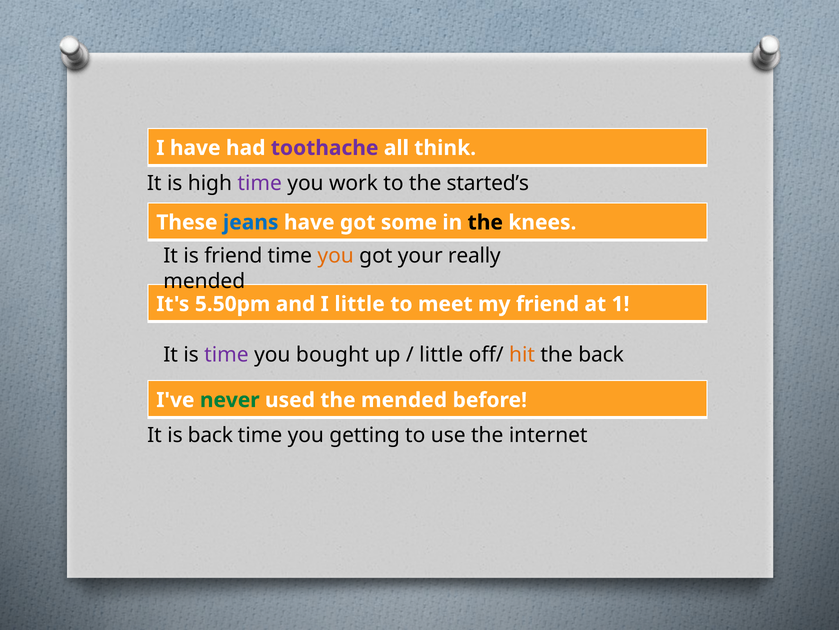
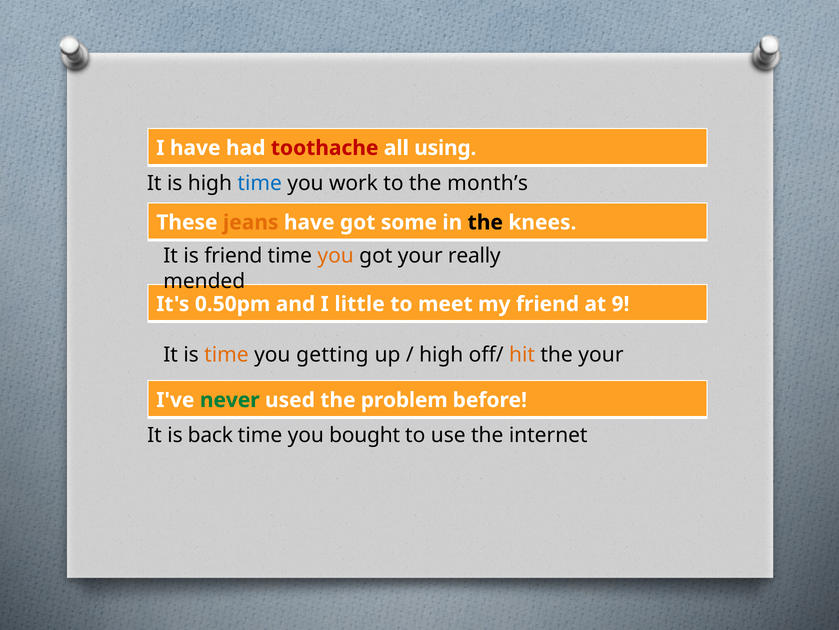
toothache colour: purple -> red (325, 148)
think: think -> using (445, 148)
time colour: purple -> blue (260, 183)
started’s: started’s -> month’s (488, 183)
jeans colour: blue -> orange (251, 222)
5.50pm: 5.50pm -> 0.50pm (233, 304)
1: 1 -> 9 (621, 304)
time colour: purple -> orange (226, 354)
bought: bought -> getting (332, 354)
little: little -> high (441, 354)
the back: back -> your (601, 354)
the mended: mended -> problem (404, 400)
getting: getting -> bought (365, 435)
